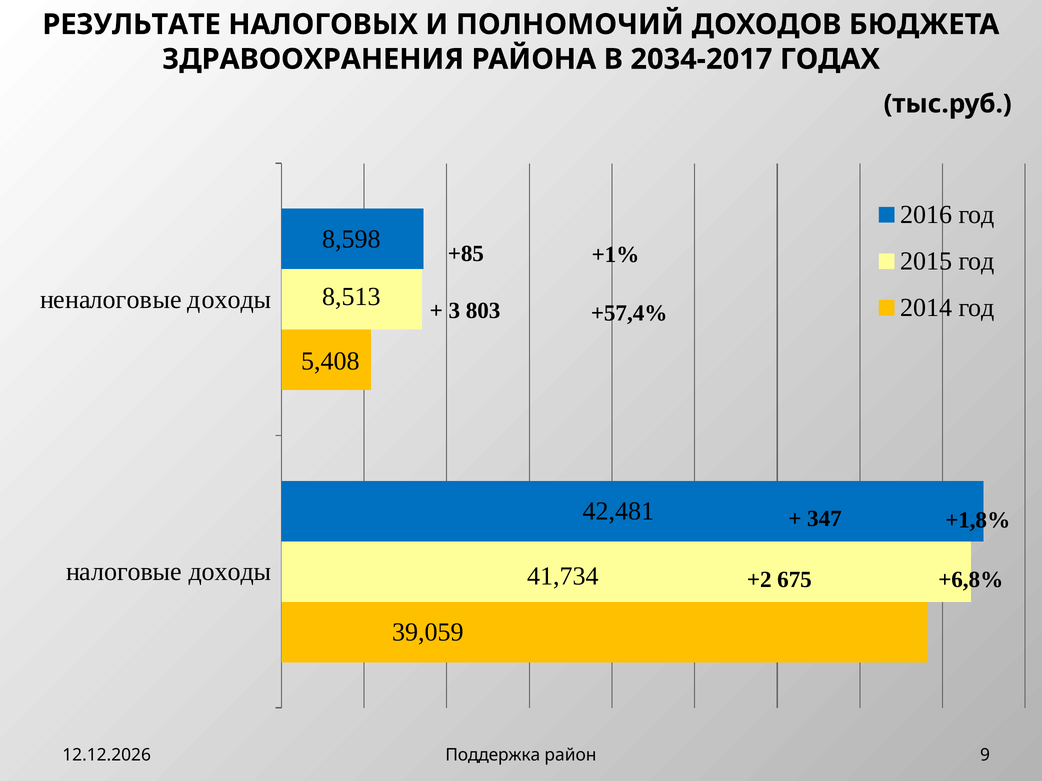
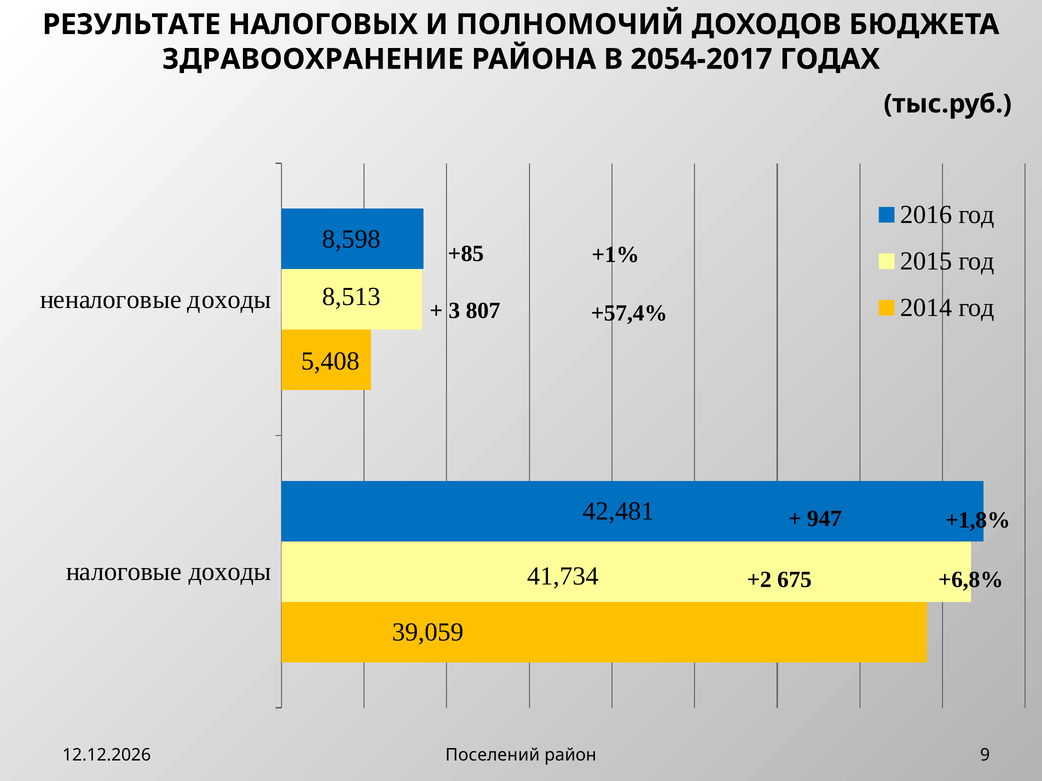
ЗДРАВООХРАНЕНИЯ: ЗДРАВООХРАНЕНИЯ -> ЗДРАВООХРАНЕНИЕ (313, 59)
2034-2017: 2034-2017 -> 2054-2017 (701, 59)
803: 803 -> 807 (483, 311)
347: 347 -> 947 (824, 519)
Поддержка: Поддержка -> Поселений (493, 756)
